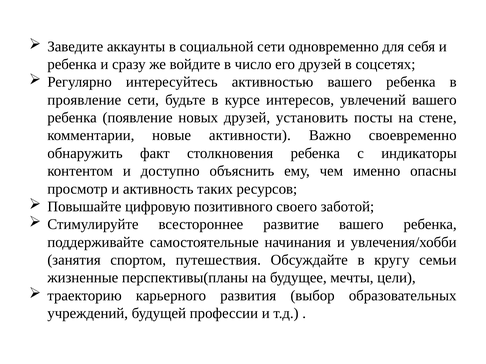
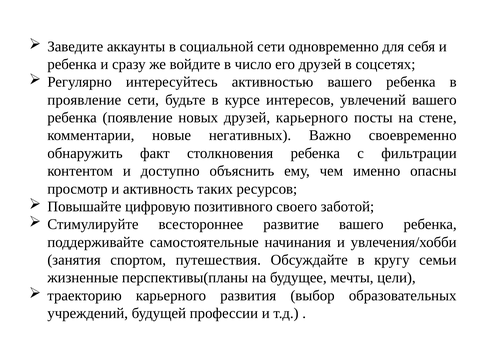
друзей установить: установить -> карьерного (312, 118)
активности: активности -> негативных (250, 136)
индикаторы: индикаторы -> фильтрации (419, 153)
